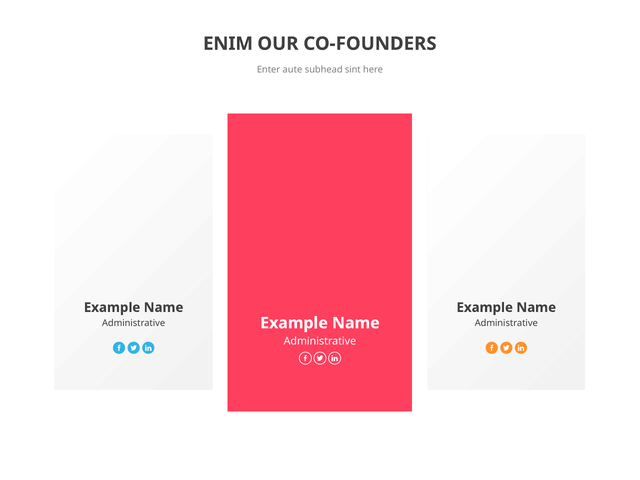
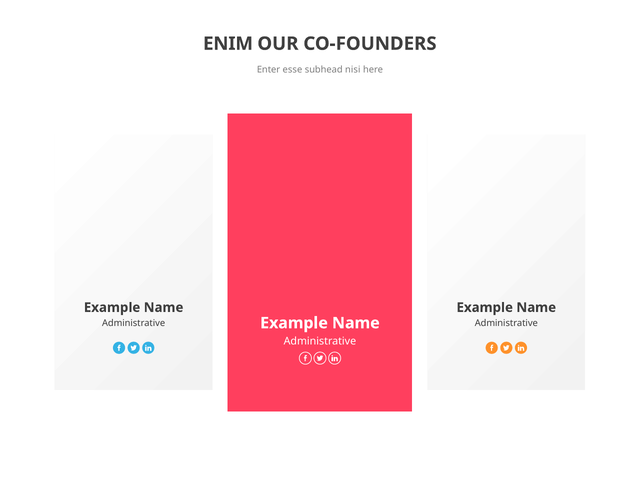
aute: aute -> esse (292, 70)
sint: sint -> nisi (353, 70)
